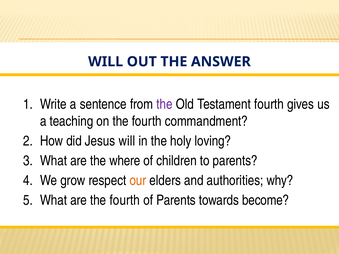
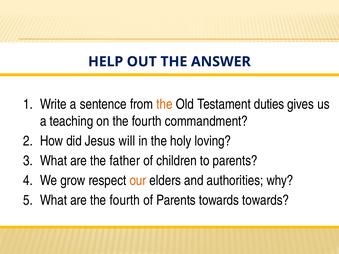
WILL: WILL -> HELP (106, 62)
the colour: purple -> orange (164, 104)
Testament fourth: fourth -> duties (269, 104)
where: where -> father (125, 161)
towards become: become -> towards (266, 200)
